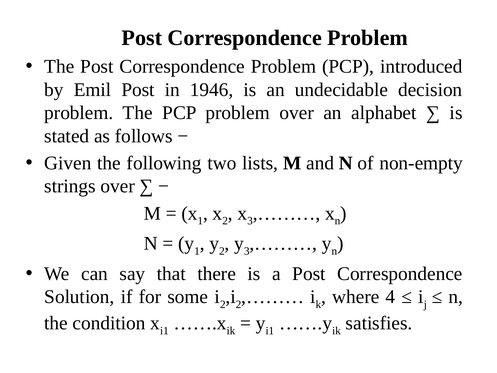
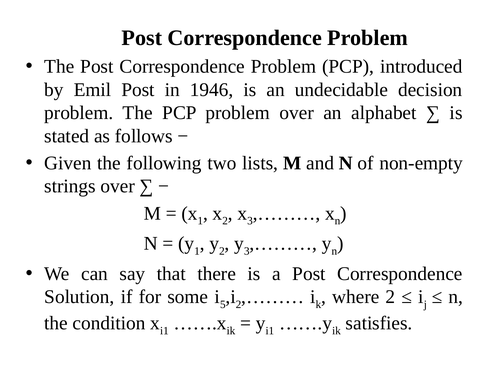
2: 2 -> 5 (223, 304)
where 4: 4 -> 2 (390, 297)
